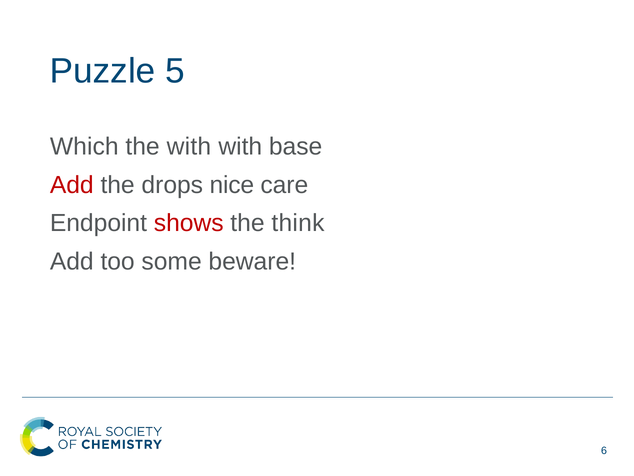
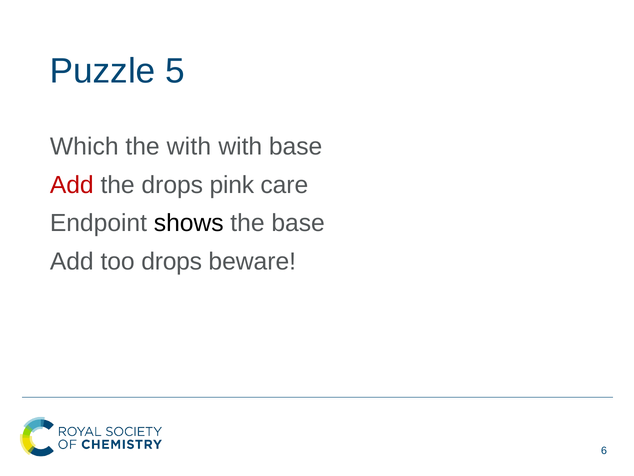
nice: nice -> pink (232, 185)
shows colour: red -> black (189, 223)
the think: think -> base (298, 223)
too some: some -> drops (172, 262)
